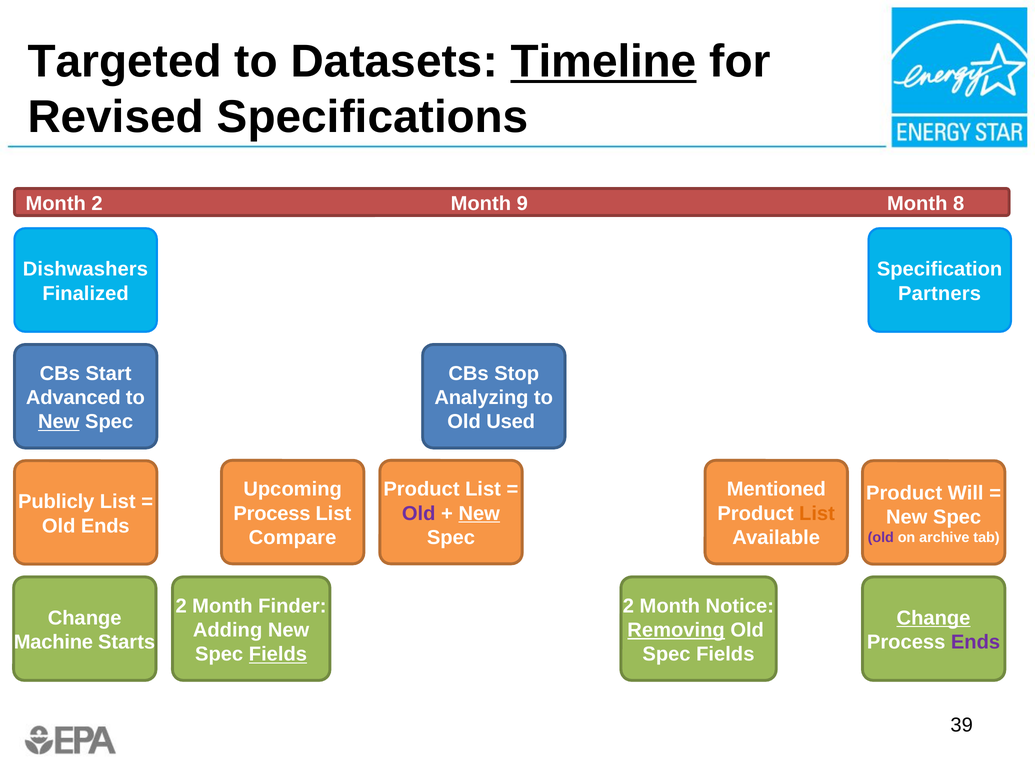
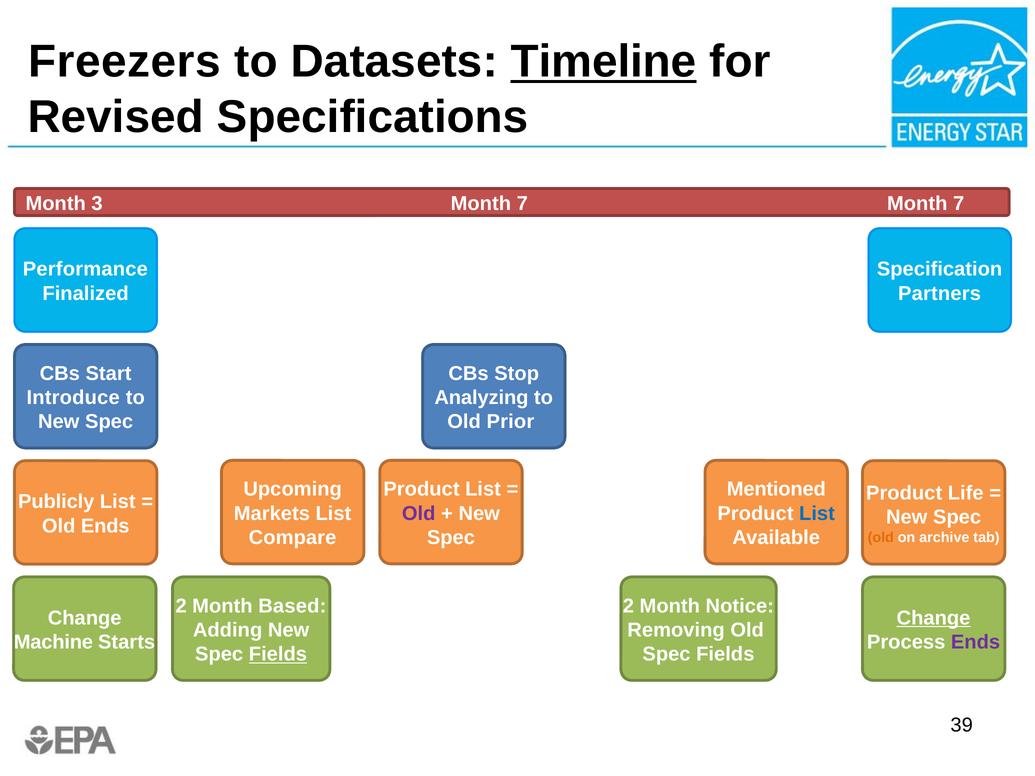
Targeted: Targeted -> Freezers (124, 62)
Month 2: 2 -> 3 (97, 203)
9: 9 -> 7 (522, 203)
8: 8 -> 7 (959, 203)
Dishwashers: Dishwashers -> Performance (85, 269)
Advanced: Advanced -> Introduce (73, 398)
New underline: present -> none (59, 422)
Used: Used -> Prior (510, 422)
Will: Will -> Life (966, 493)
Process: Process -> Markets (272, 514)
New underline: present -> none (479, 514)
List colour: orange -> blue (817, 514)
old colour: purple -> orange (881, 538)
Finder: Finder -> Based (292, 606)
Removing underline: present -> none (676, 630)
